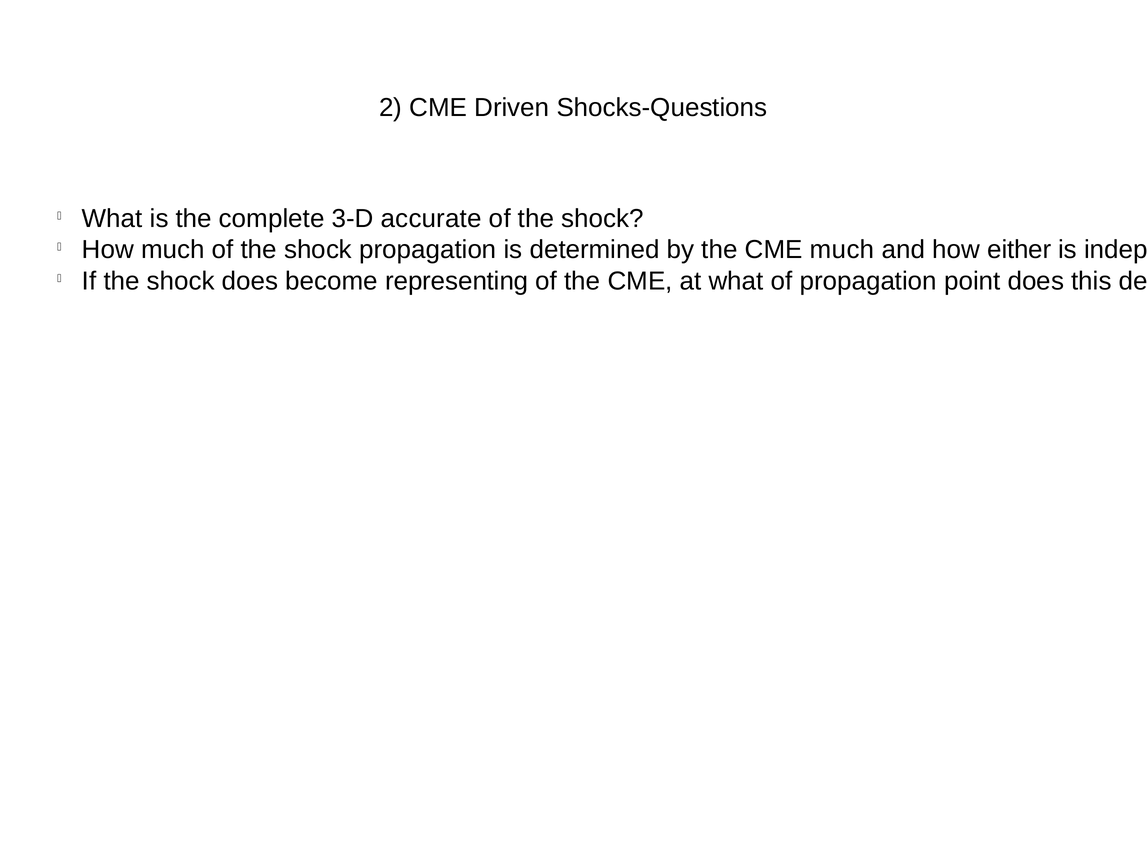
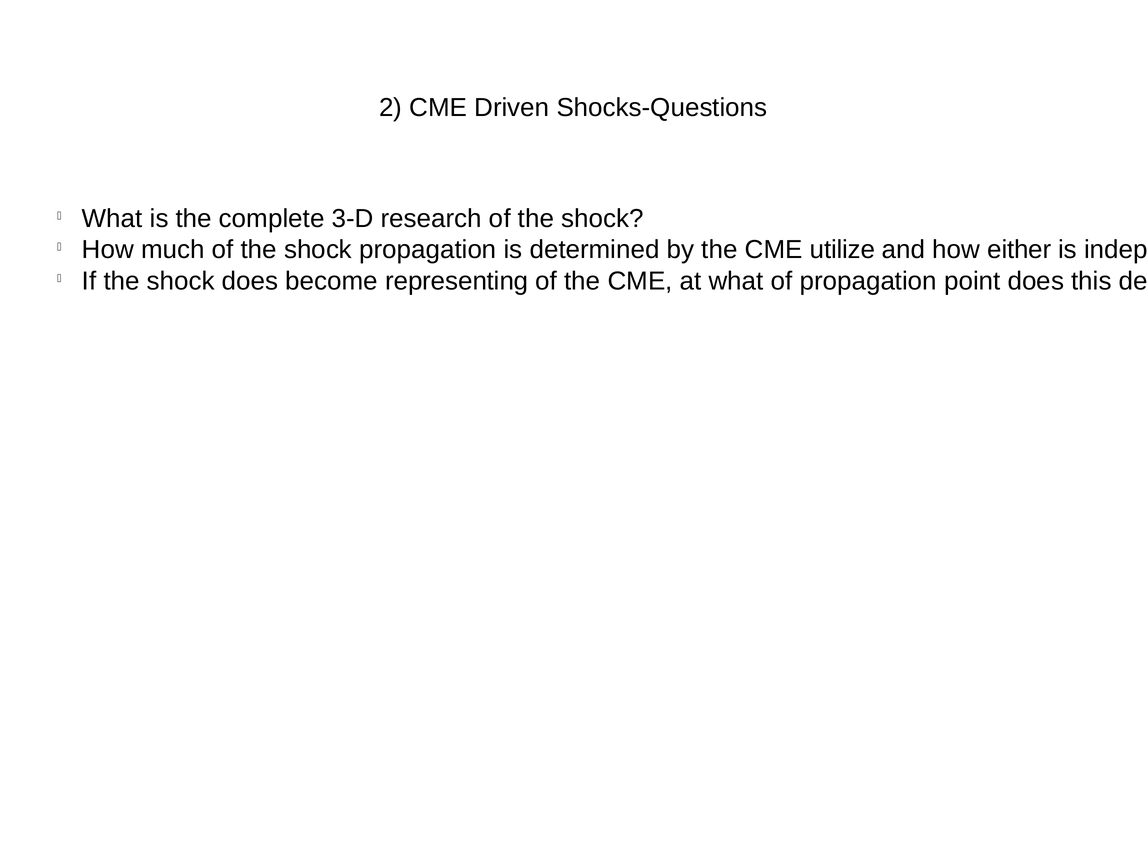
accurate: accurate -> research (431, 219)
CME much: much -> utilize (842, 250)
